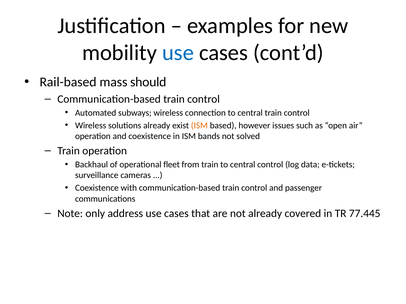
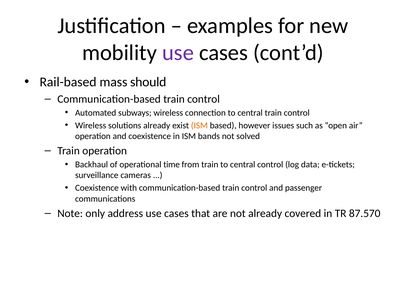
use colour: blue -> purple (178, 53)
fleet: fleet -> time (172, 165)
77.445: 77.445 -> 87.570 (365, 214)
